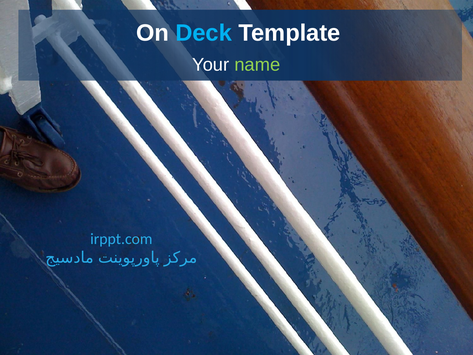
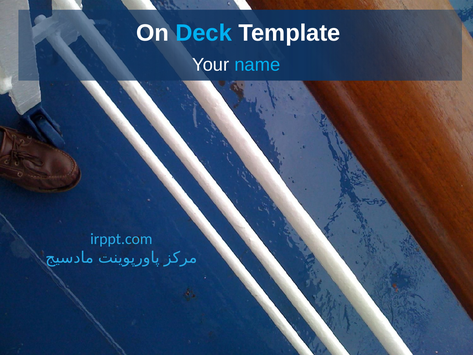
name colour: light green -> light blue (257, 65)
